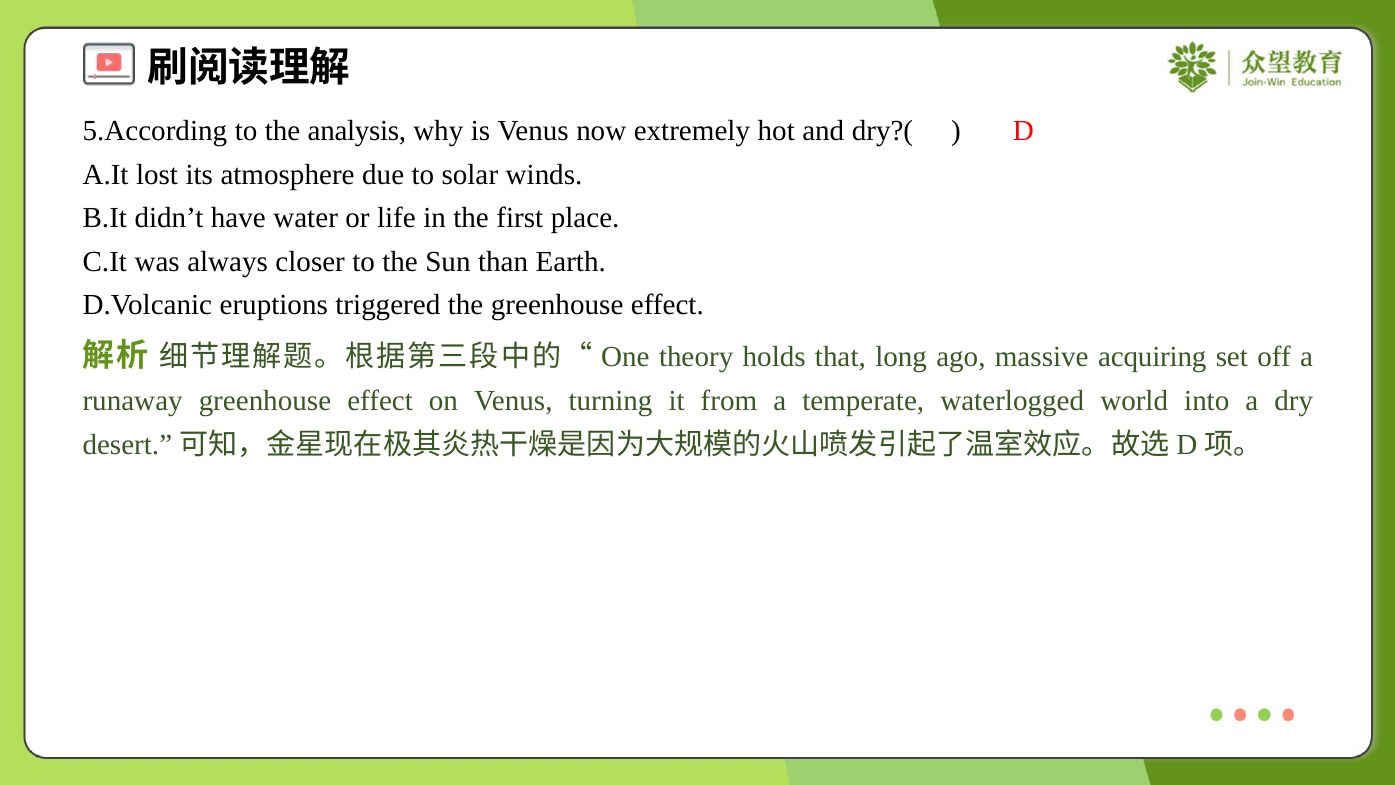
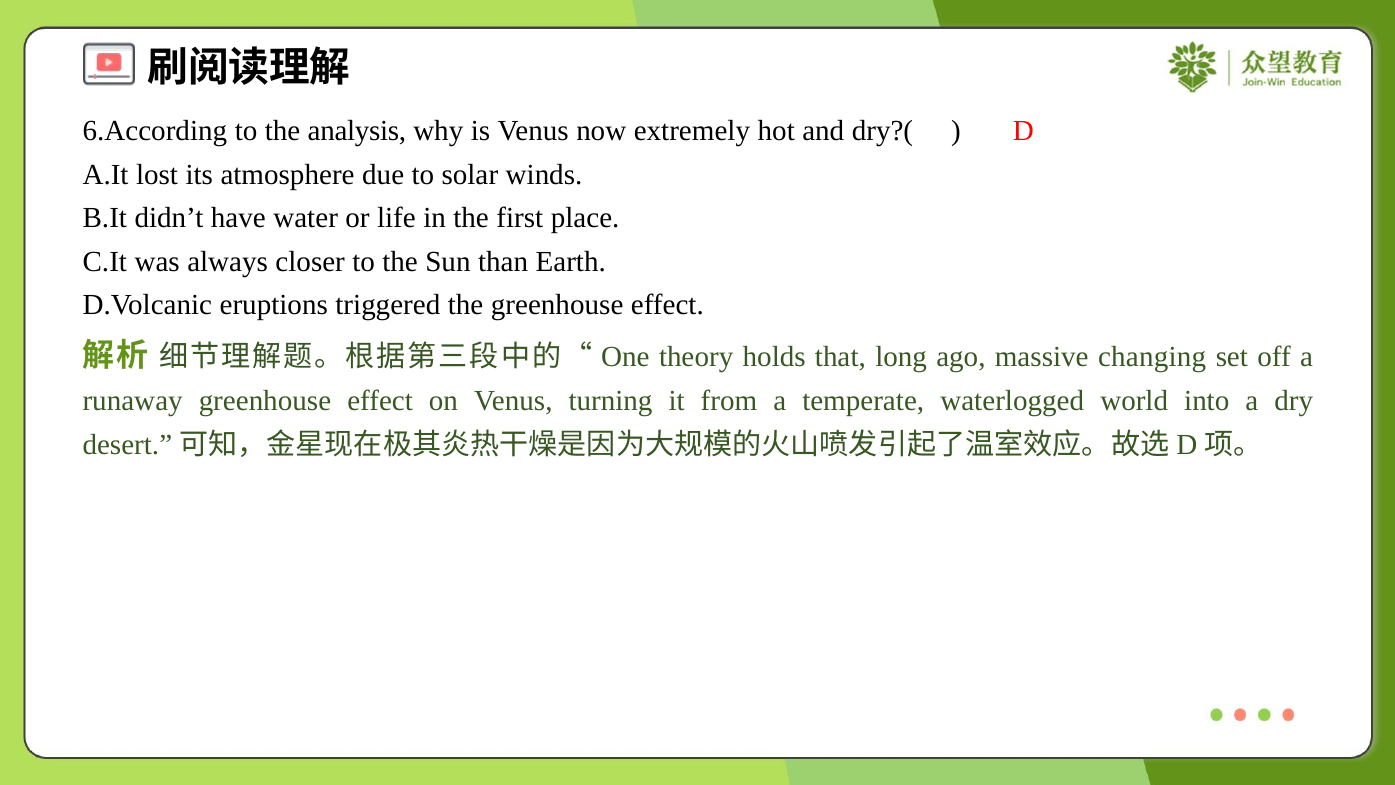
5.According: 5.According -> 6.According (155, 131)
acquiring: acquiring -> changing (1152, 357)
